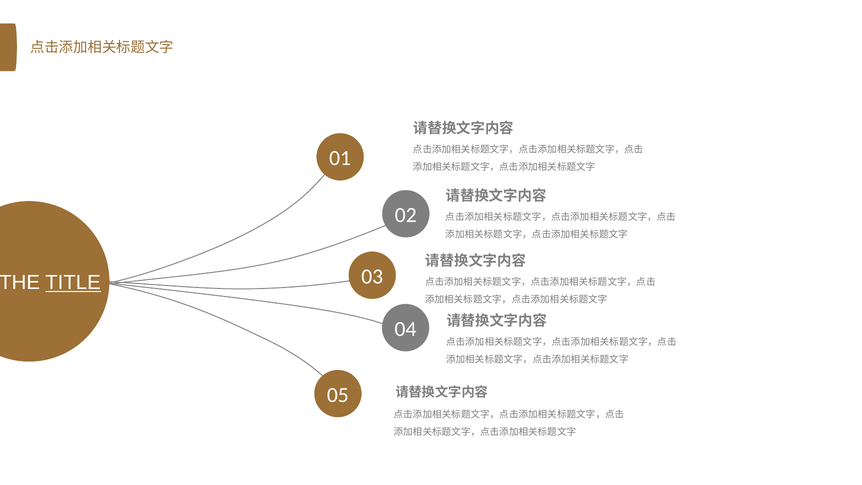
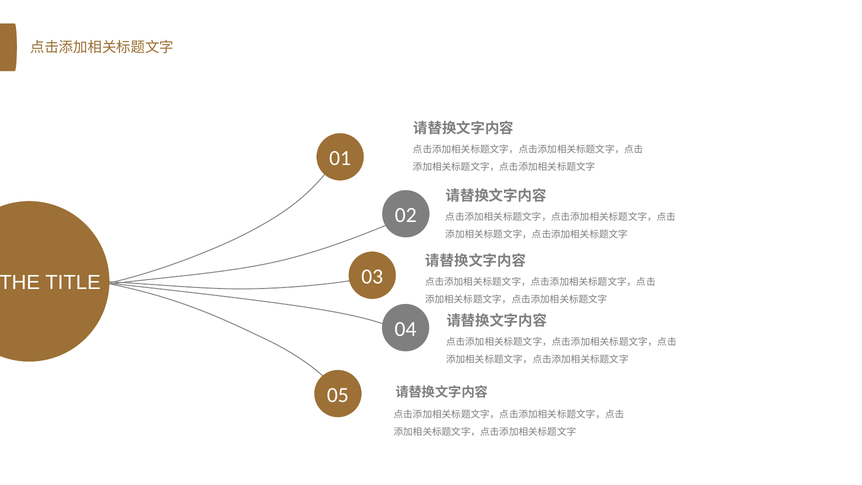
TITLE underline: present -> none (73, 283)
